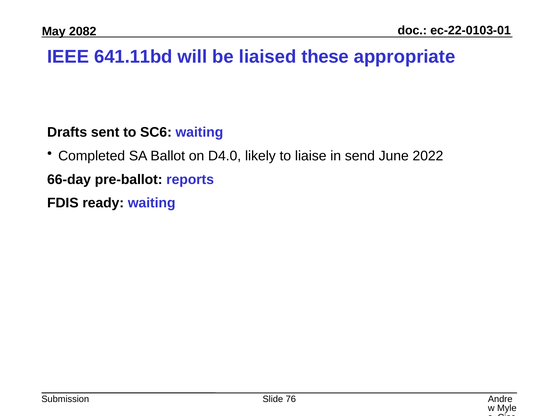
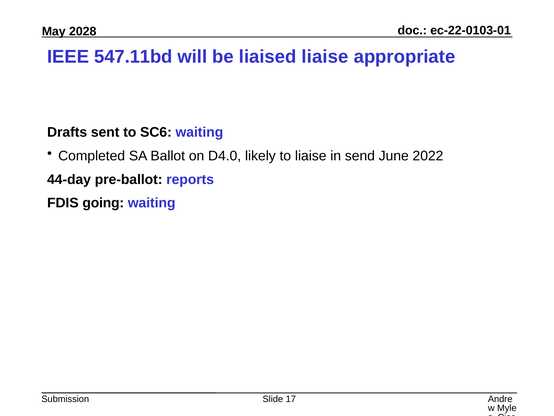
2082: 2082 -> 2028 (83, 31)
641.11bd: 641.11bd -> 547.11bd (133, 57)
liaised these: these -> liaise (325, 57)
66-day: 66-day -> 44-day (69, 179)
ready: ready -> going (103, 203)
76: 76 -> 17 (291, 398)
